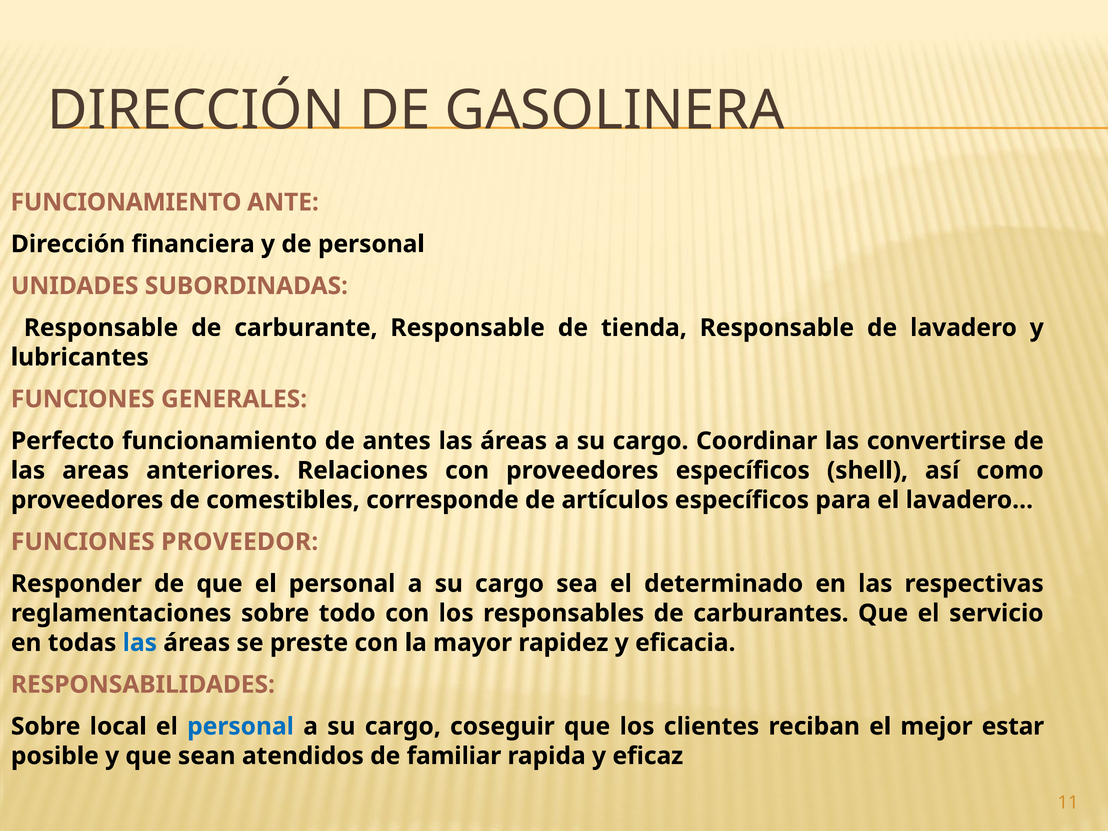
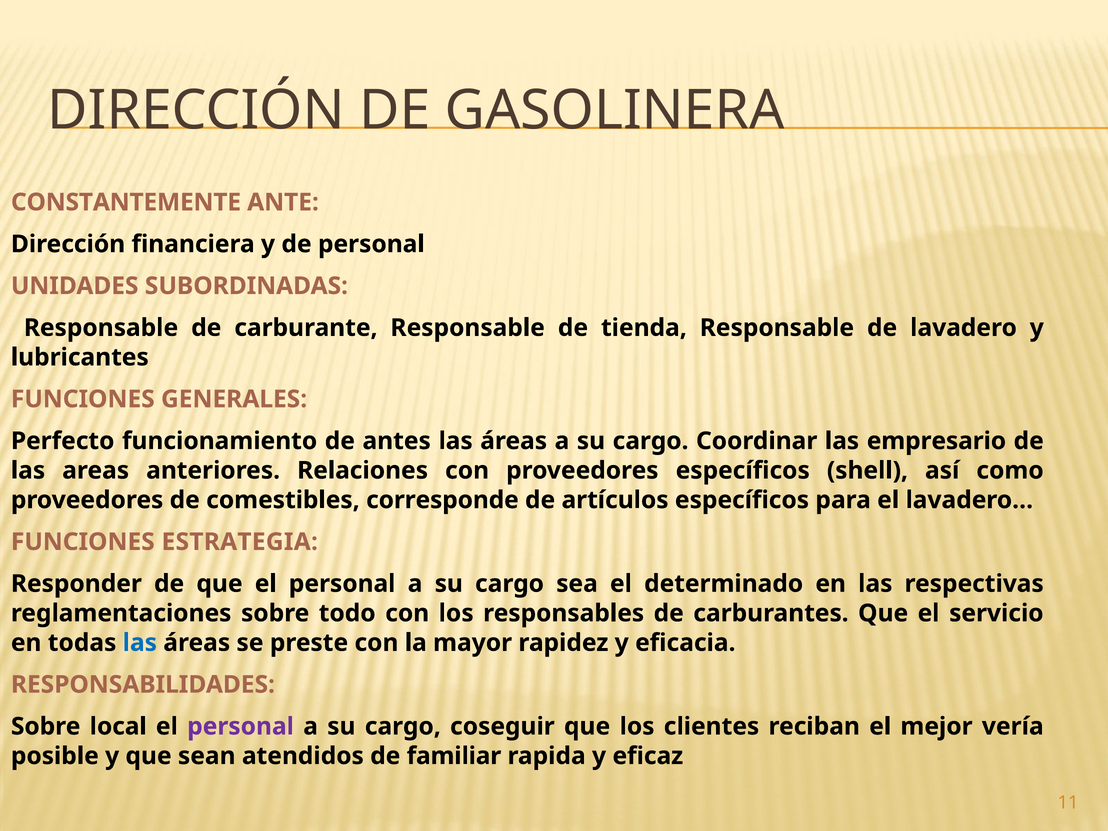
FUNCIONAMIENTO: FUNCIONAMIENTO -> CONSTANTEMENTE (126, 202)
convertirse: convertirse -> empresario (936, 441)
PROVEEDOR: PROVEEDOR -> ESTRATEGIA (240, 542)
personal colour: blue -> purple (241, 726)
estar: estar -> vería (1013, 726)
